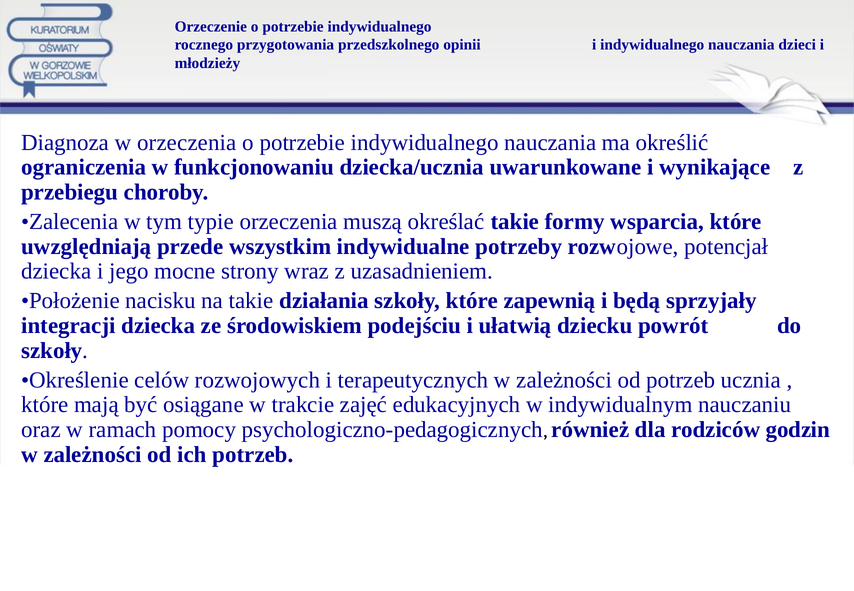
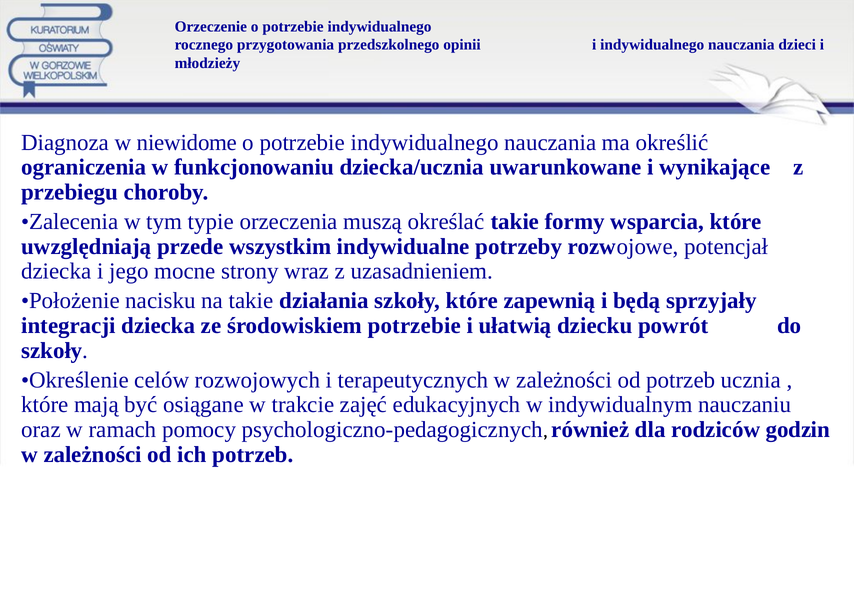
w orzeczenia: orzeczenia -> niewidome (187, 143)
środowiskiem podejściu: podejściu -> potrzebie (414, 326)
